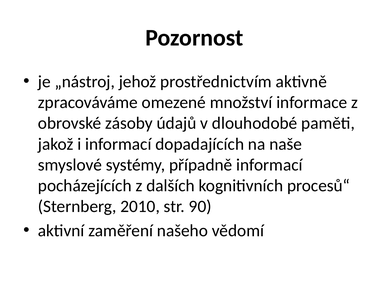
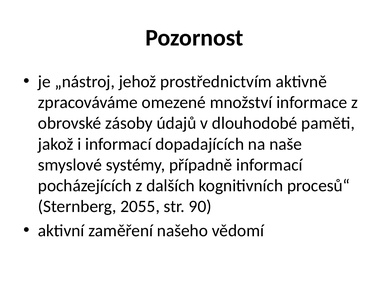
2010: 2010 -> 2055 (140, 206)
